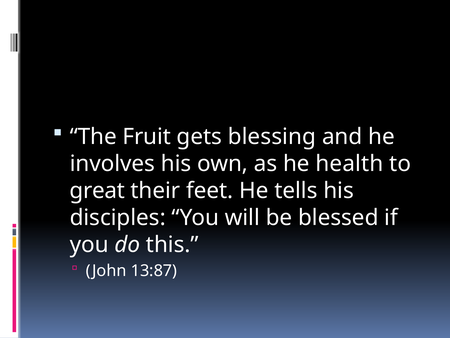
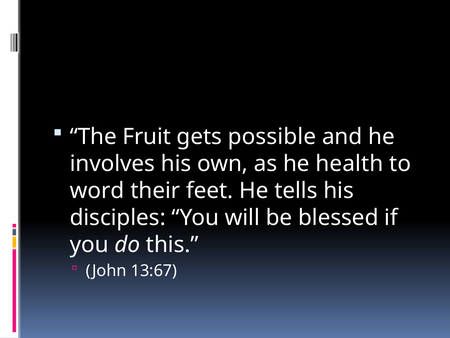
blessing: blessing -> possible (272, 136)
great: great -> word (97, 190)
13:87: 13:87 -> 13:67 (154, 270)
